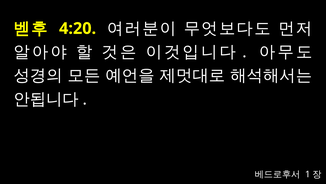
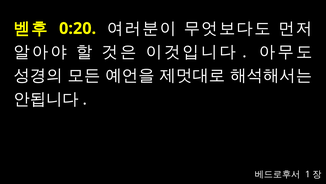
4:20: 4:20 -> 0:20 (78, 28)
